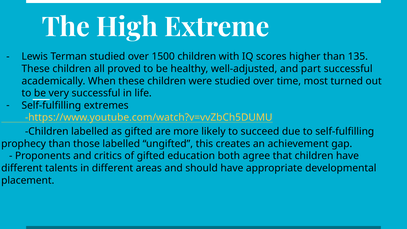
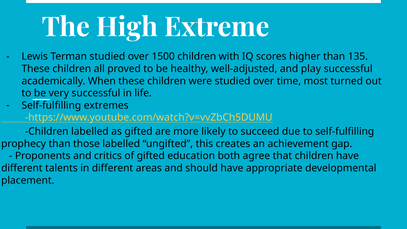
part: part -> play (311, 69)
